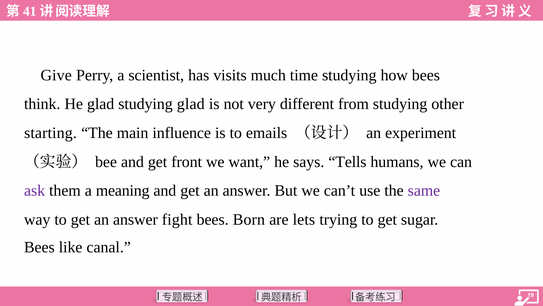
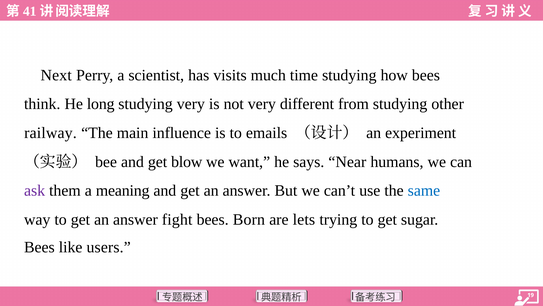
Give: Give -> Next (56, 75)
He glad: glad -> long (101, 104)
studying glad: glad -> very (191, 104)
starting: starting -> railway (50, 133)
front: front -> blow (187, 162)
Tells: Tells -> Near (347, 162)
same colour: purple -> blue (424, 190)
canal: canal -> users (109, 247)
